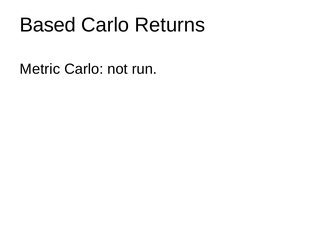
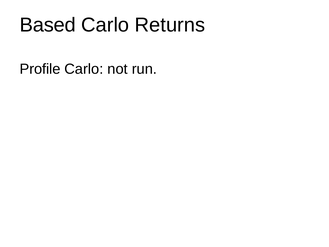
Metric: Metric -> Profile (40, 69)
